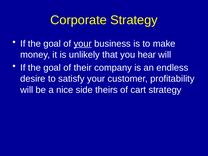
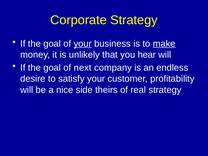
make underline: none -> present (164, 44)
their: their -> next (83, 68)
cart: cart -> real (138, 90)
